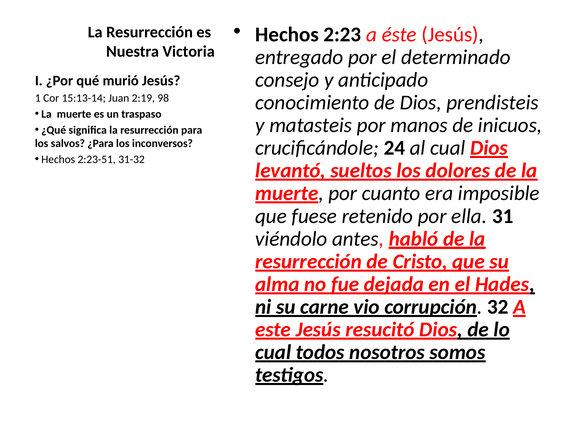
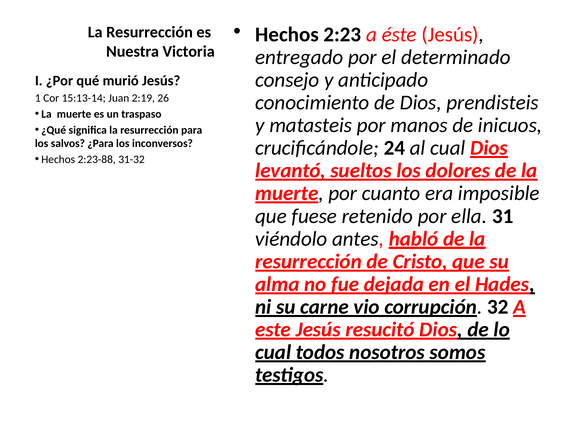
98: 98 -> 26 (163, 98)
2:23-51: 2:23-51 -> 2:23-88 (97, 159)
